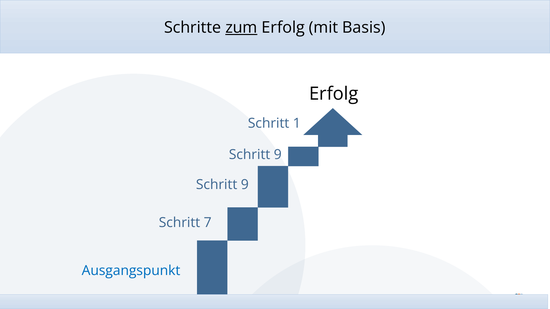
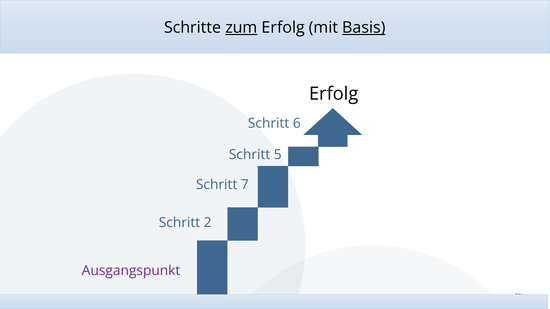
Basis underline: none -> present (364, 28)
1: 1 -> 6 (297, 124)
9: 9 -> 5 (278, 155)
9: 9 -> 7 (245, 185)
7: 7 -> 2 (208, 223)
Ausgangspunkt colour: blue -> purple (131, 271)
